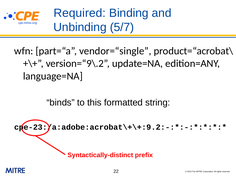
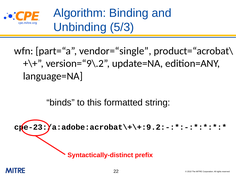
Required: Required -> Algorithm (80, 13)
5/7: 5/7 -> 5/3 (122, 27)
